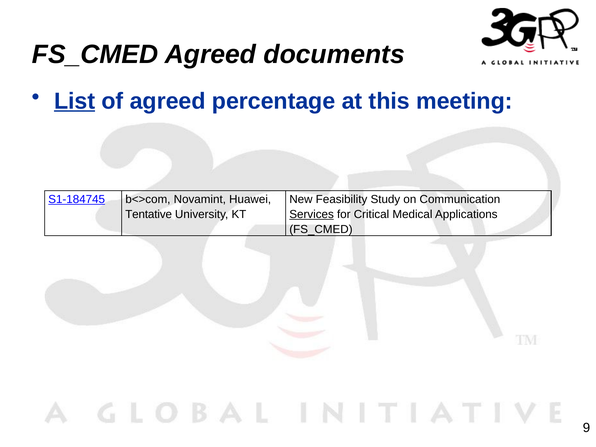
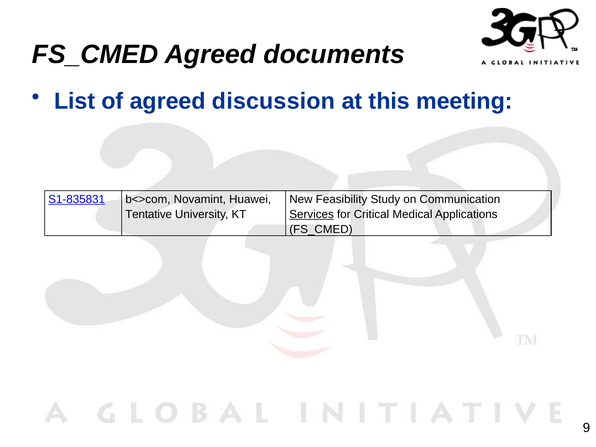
List underline: present -> none (75, 101)
percentage: percentage -> discussion (274, 101)
S1-184745: S1-184745 -> S1-835831 (77, 199)
